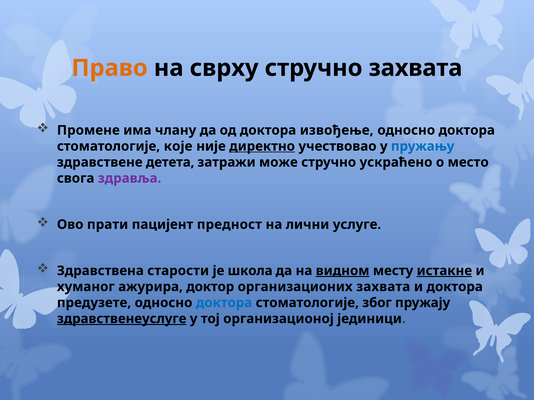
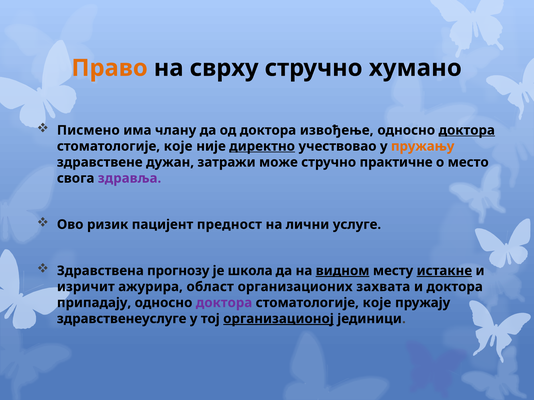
стручно захвата: захвата -> хумано (415, 68)
Промене: Промене -> Писмено (88, 130)
доктора underline: none -> present (467, 130)
пружању colour: blue -> orange (423, 146)
детета: детета -> дужан (170, 162)
ускраћено: ускраћено -> практичне (396, 162)
прати: прати -> ризик (108, 225)
старости: старости -> прогнозу (178, 271)
хуманог: хуманог -> изричит (86, 287)
доктор: доктор -> област (210, 287)
предузете: предузете -> припадају (94, 303)
доктора colour: blue -> purple (224, 303)
због: због -> које (377, 303)
здравственеуслуге underline: present -> none (122, 319)
организационој underline: none -> present (278, 319)
